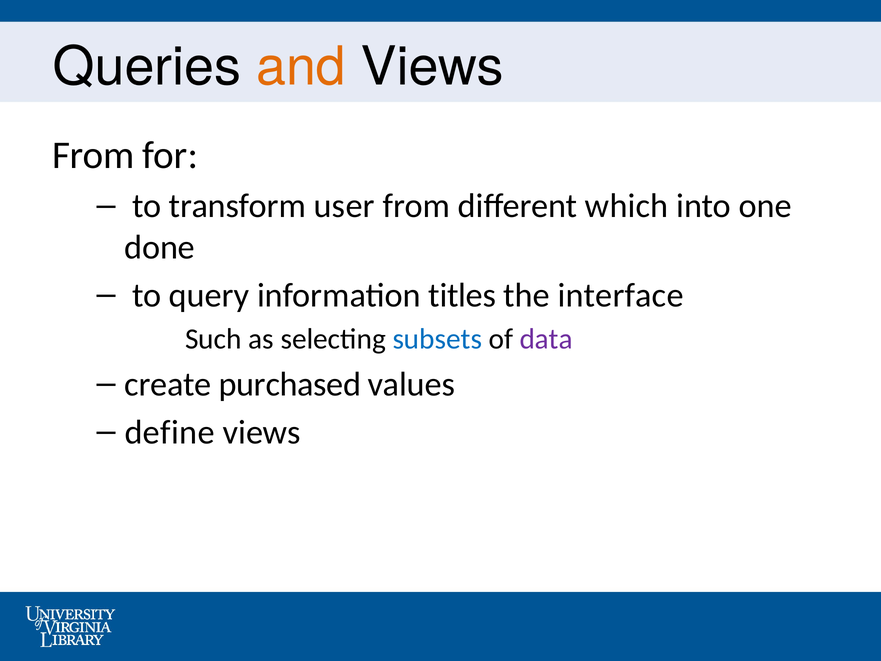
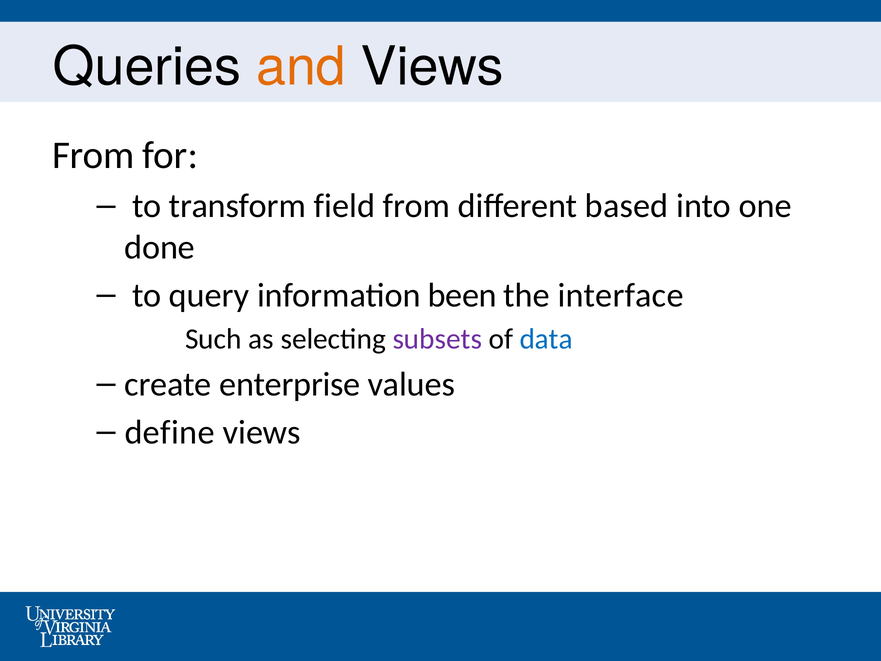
user: user -> field (344, 206)
which: which -> based (627, 206)
titles: titles -> been (462, 295)
subsets colour: blue -> purple (437, 339)
data colour: purple -> blue (546, 339)
purchased: purchased -> enterprise (290, 384)
